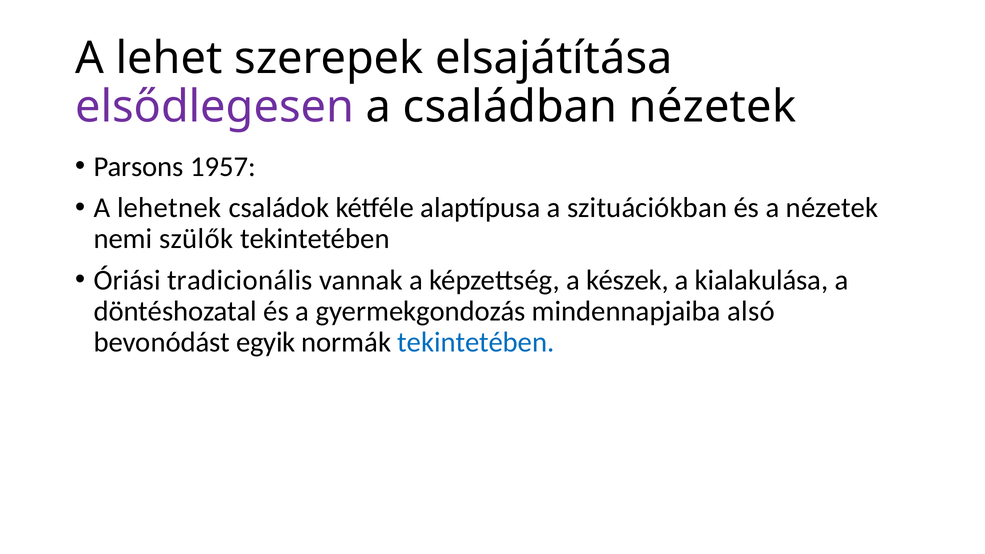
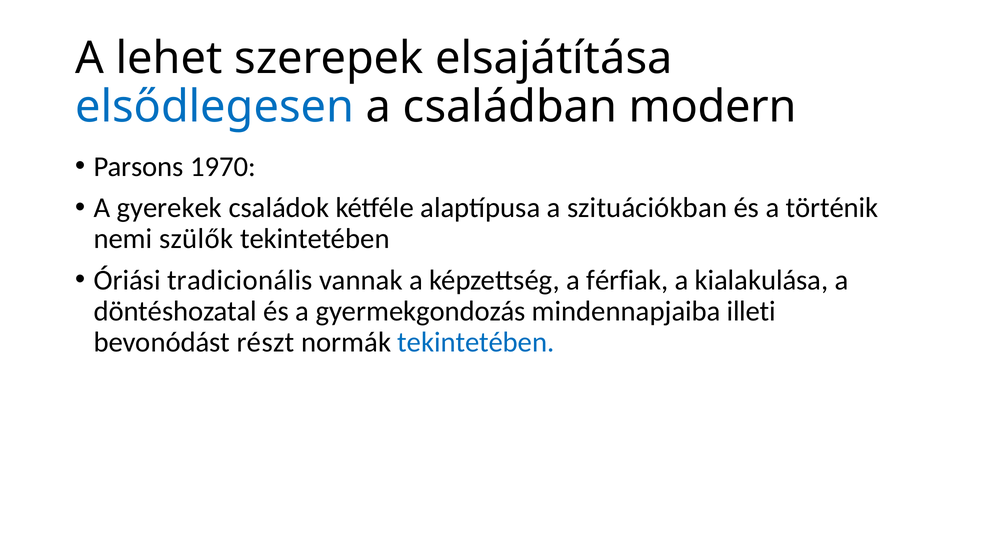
elsődlegesen colour: purple -> blue (215, 107)
családban nézetek: nézetek -> modern (713, 107)
1957: 1957 -> 1970 (223, 167)
lehetnek: lehetnek -> gyerekek (169, 208)
a nézetek: nézetek -> történik (832, 208)
készek: készek -> férfiak (627, 280)
alsó: alsó -> illeti (751, 311)
egyik: egyik -> részt (265, 342)
